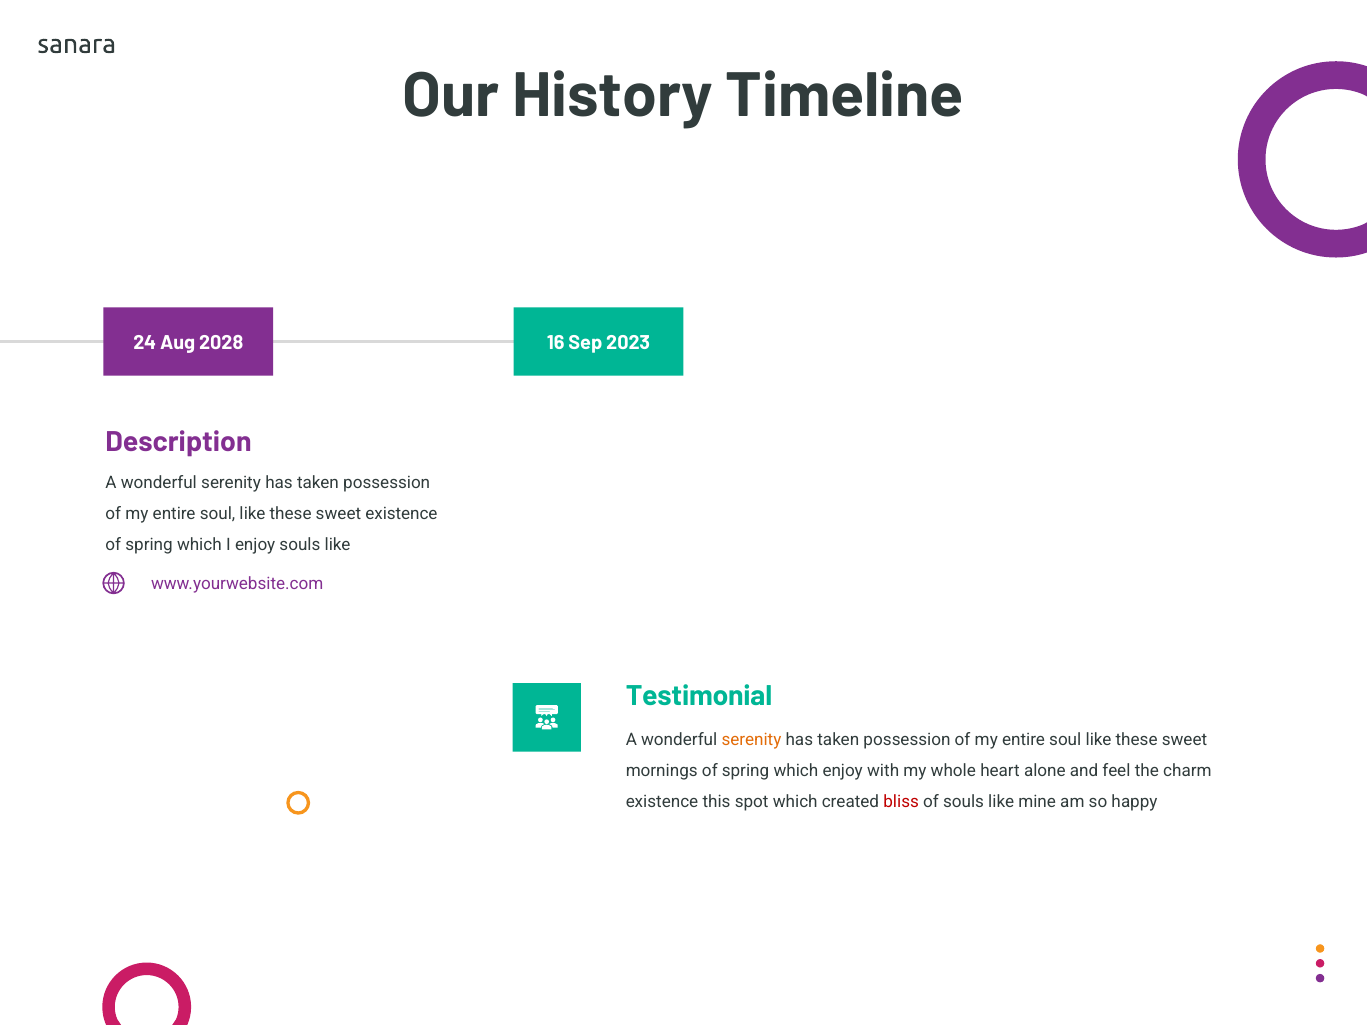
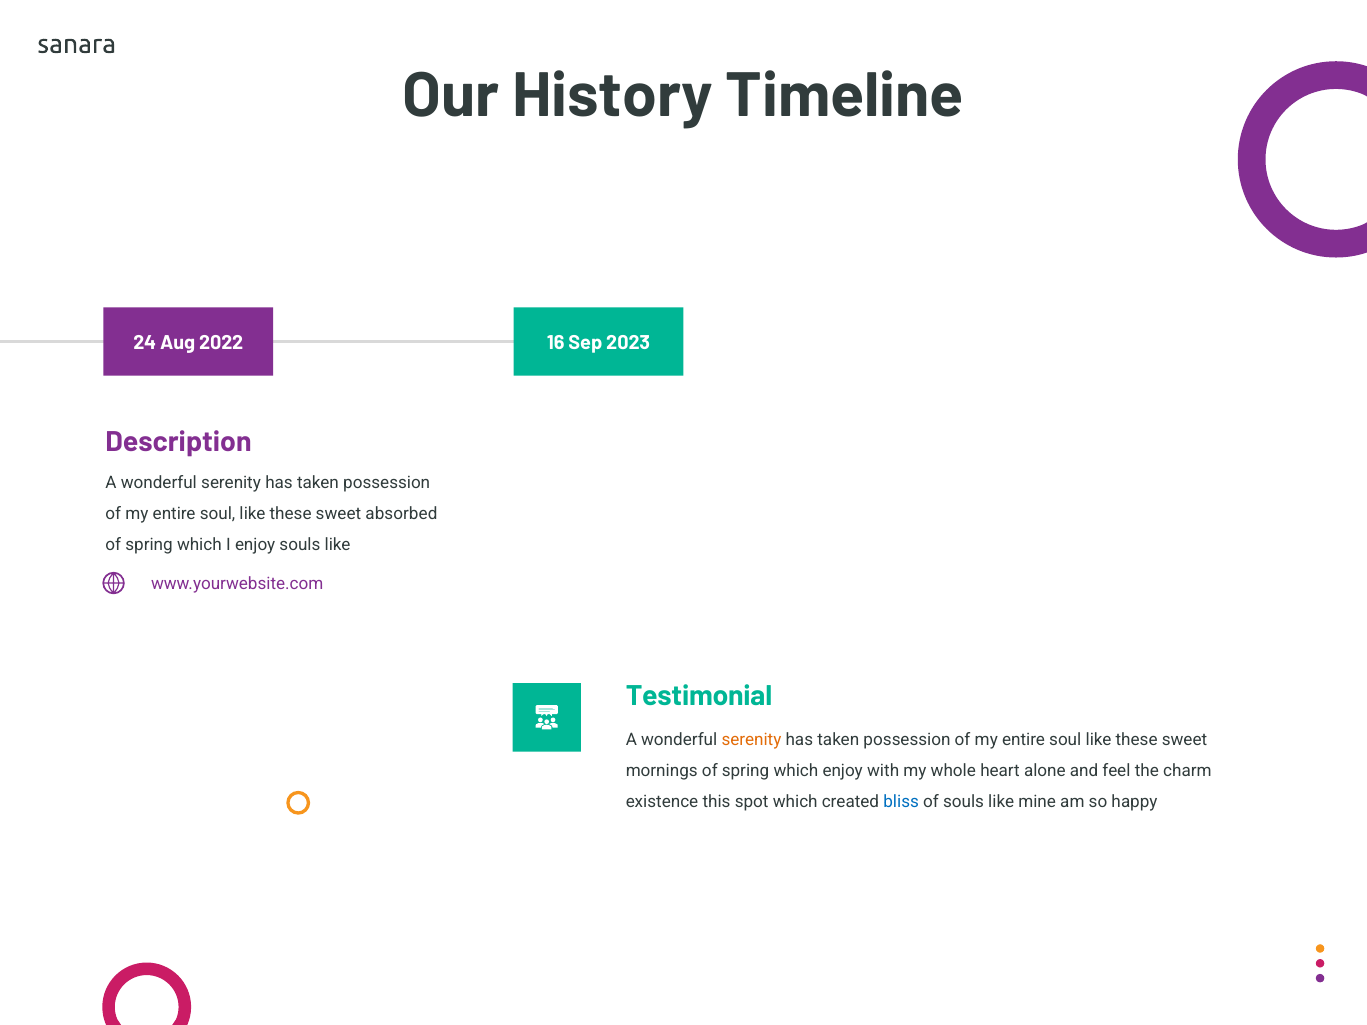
2028: 2028 -> 2022 (221, 343)
sweet existence: existence -> absorbed (401, 514)
bliss colour: red -> blue (901, 802)
